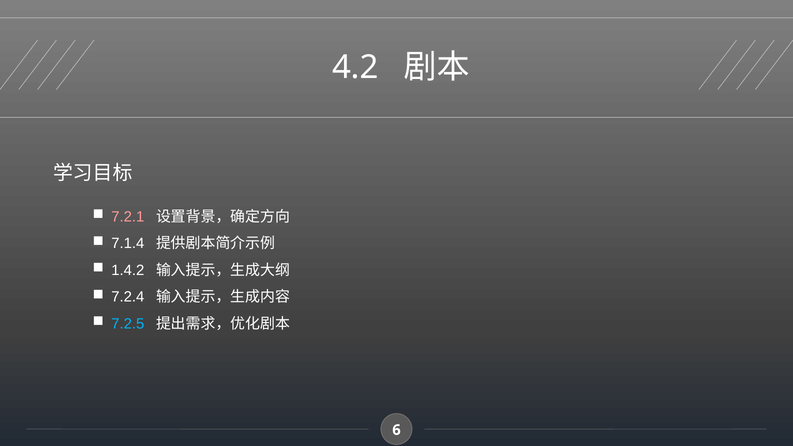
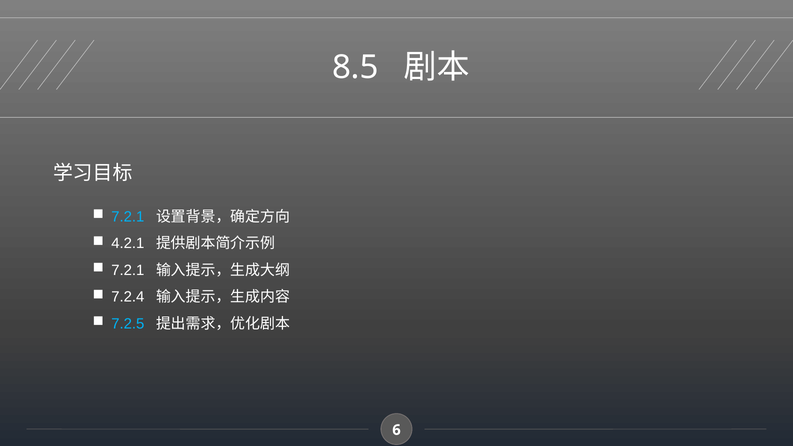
4.2: 4.2 -> 8.5 (355, 68)
7.2.1 colour: pink -> light blue (128, 217)
7.1.4: 7.1.4 -> 4.2.1 (128, 244)
1.4.2: 1.4.2 -> 7.2.1 (128, 270)
